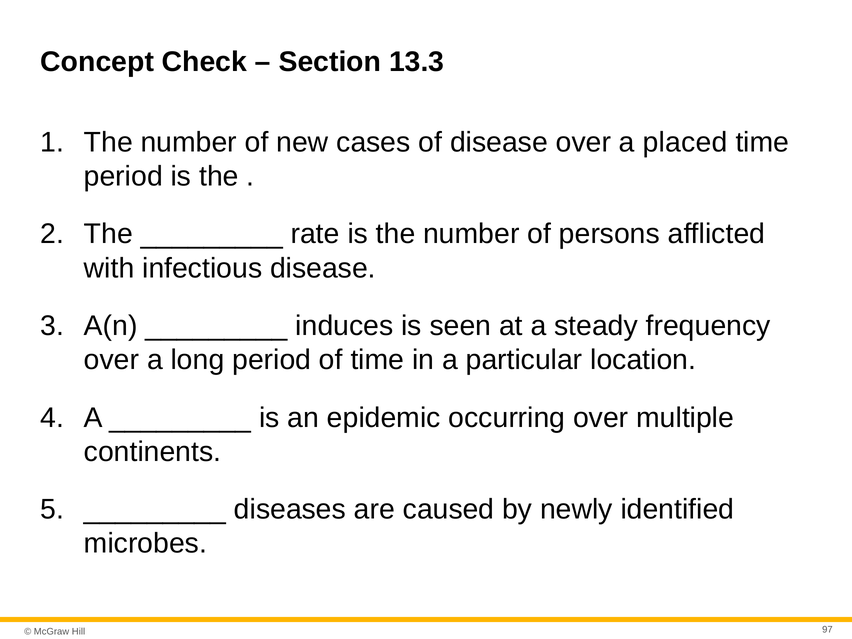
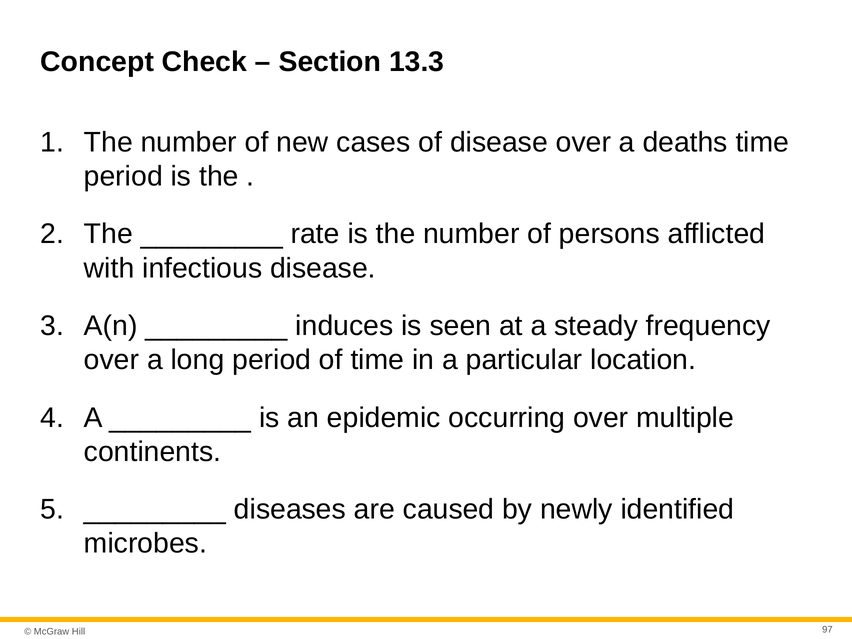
placed: placed -> deaths (685, 142)
